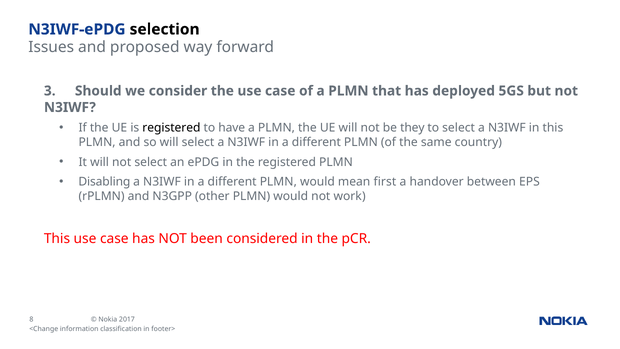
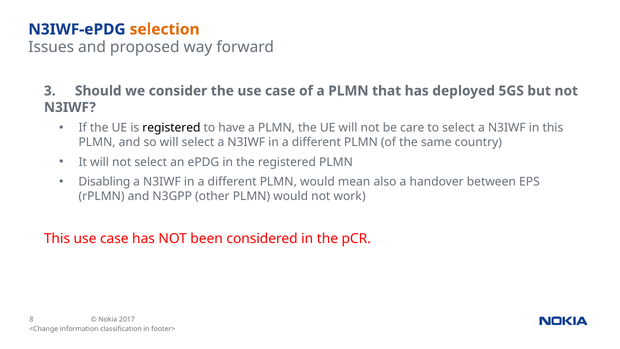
selection colour: black -> orange (165, 29)
they: they -> care (412, 128)
first: first -> also (385, 182)
